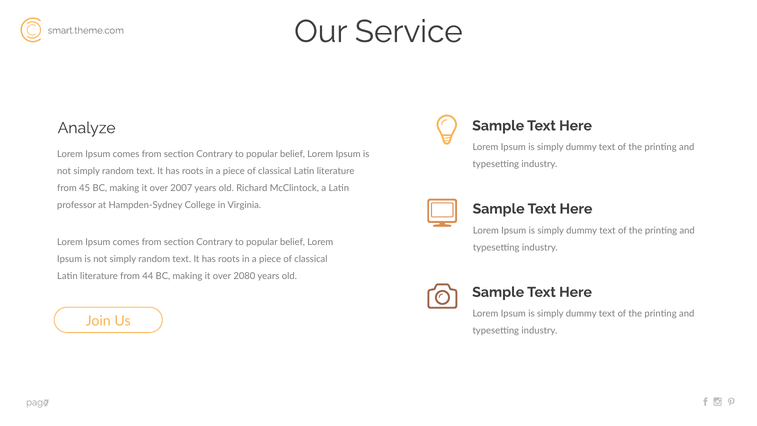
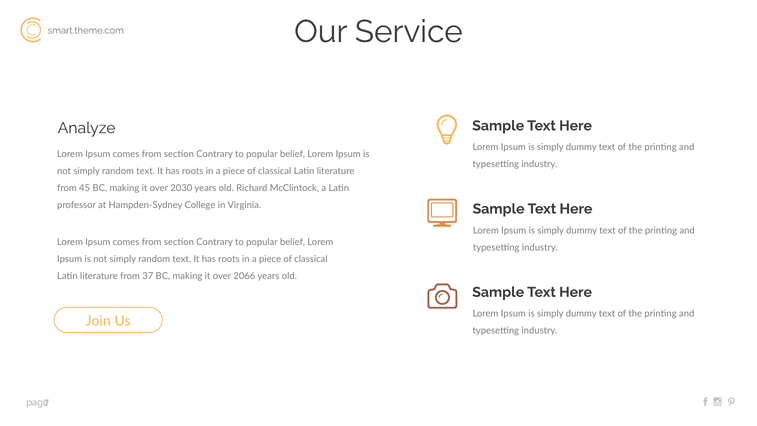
2007: 2007 -> 2030 (181, 188)
44: 44 -> 37 (148, 276)
2080: 2080 -> 2066 (244, 276)
